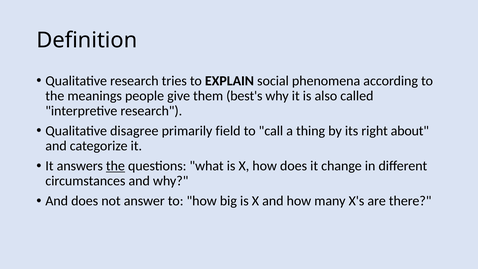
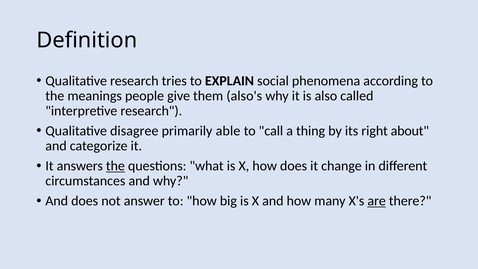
best's: best's -> also's (244, 96)
field: field -> able (228, 131)
are underline: none -> present (377, 201)
